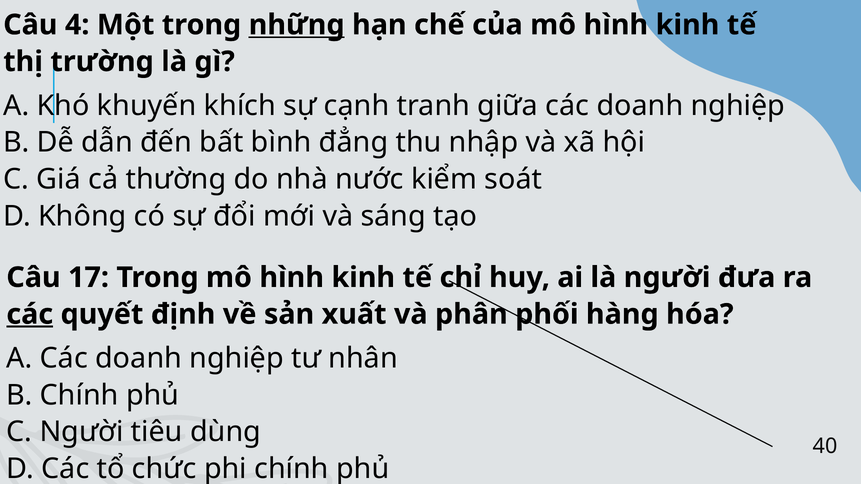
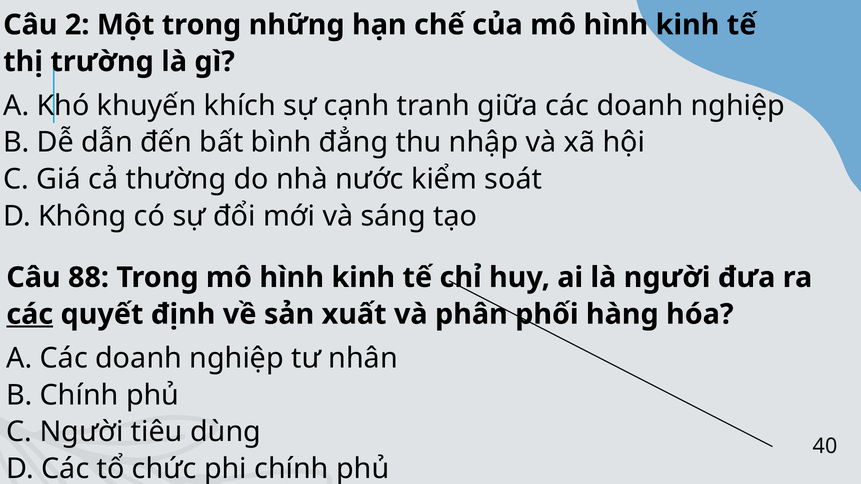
4: 4 -> 2 (77, 25)
những underline: present -> none (297, 25)
17: 17 -> 88 (89, 278)
